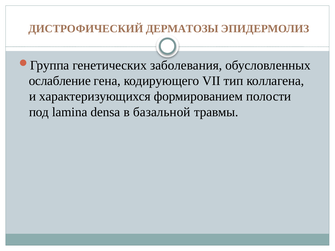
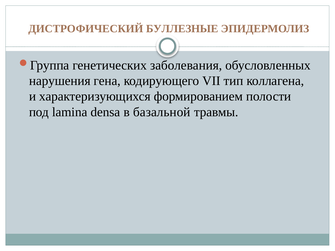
ДЕРМАТОЗЫ: ДЕРМАТОЗЫ -> БУЛЛЕЗНЫЕ (182, 29)
ослабление: ослабление -> нарушения (60, 81)
